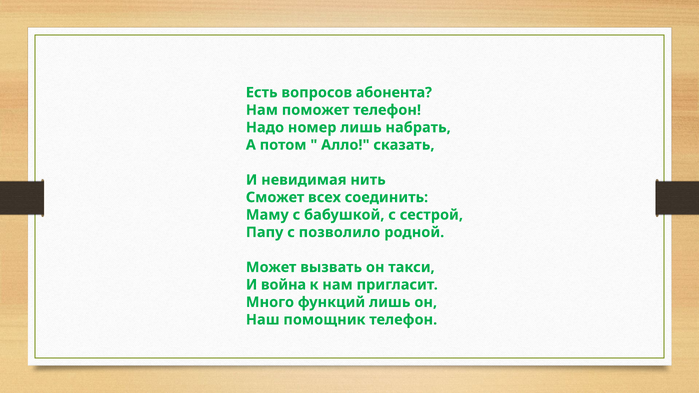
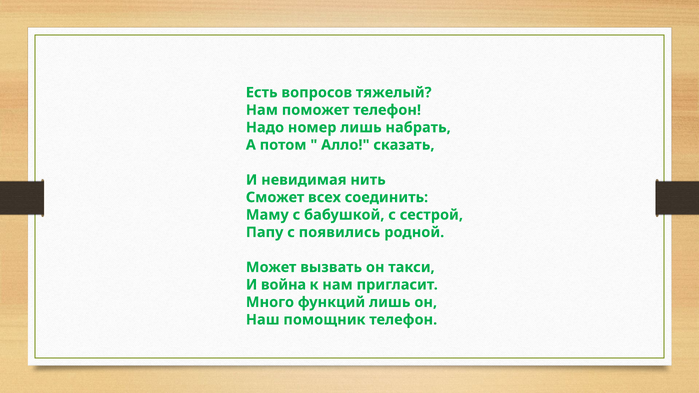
абонента: абонента -> тяжелый (394, 93)
позволило: позволило -> появились (339, 232)
